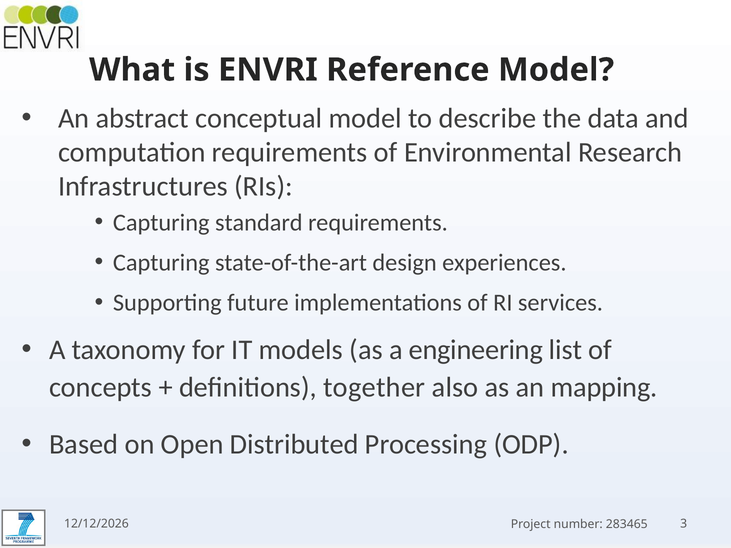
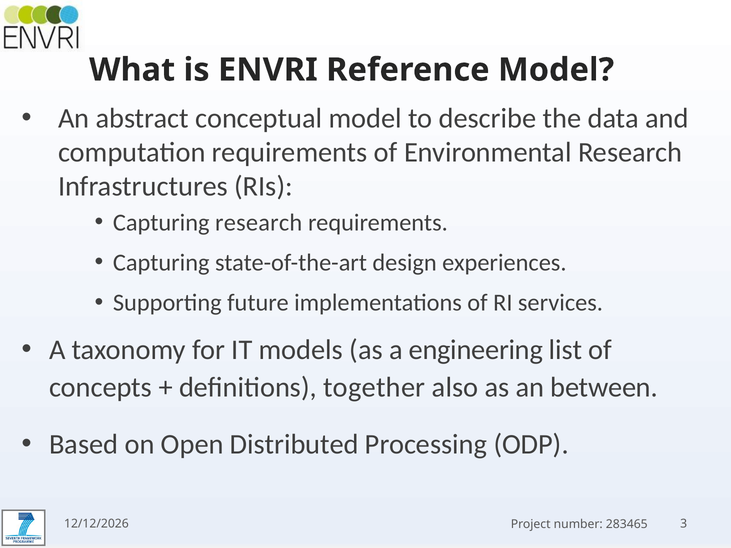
Capturing standard: standard -> research (259, 223)
mapping: mapping -> between (604, 388)
